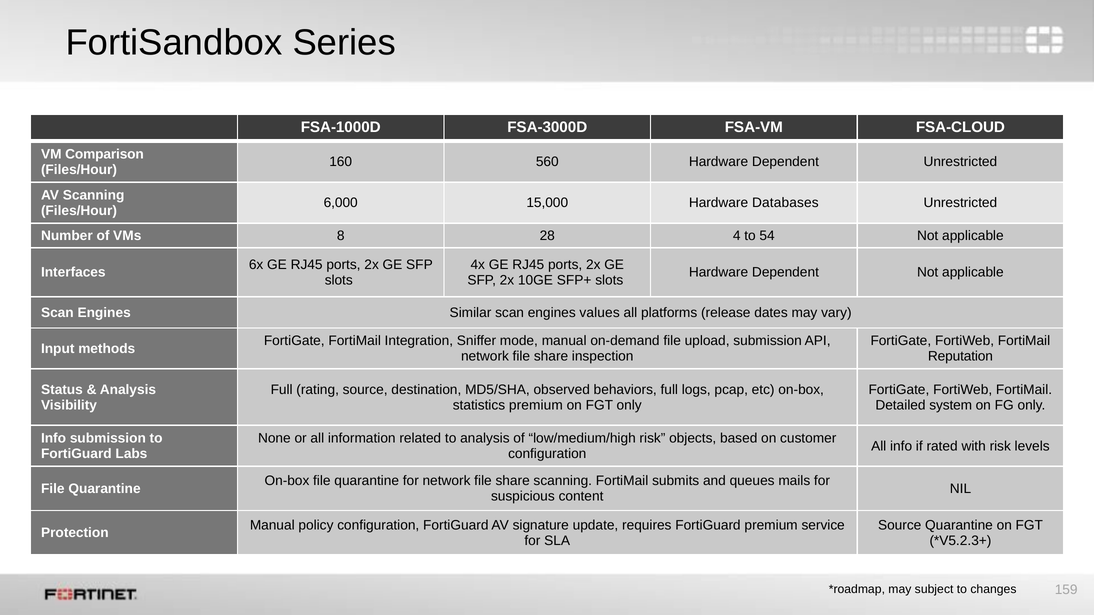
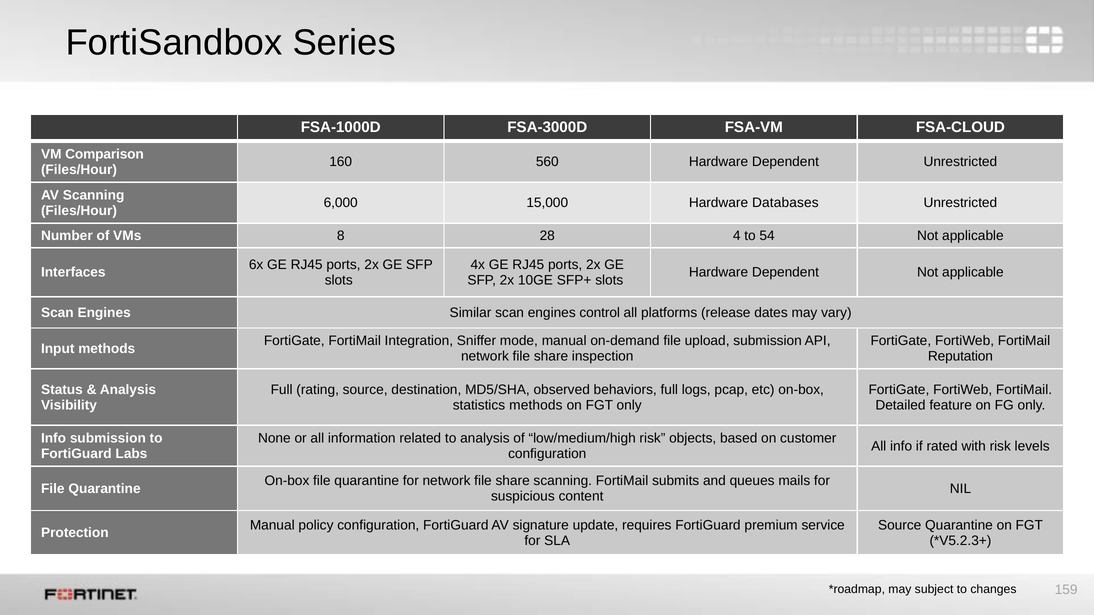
values: values -> control (600, 313)
statistics premium: premium -> methods (536, 405)
system: system -> feature (951, 405)
